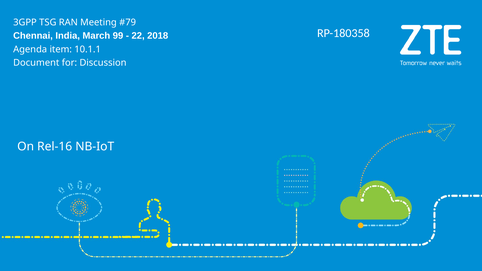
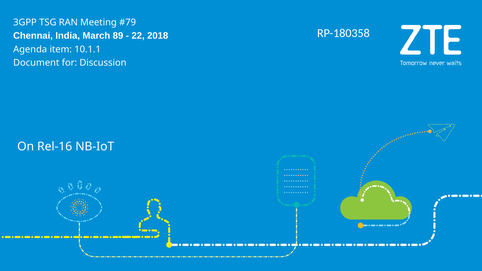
99: 99 -> 89 (118, 36)
